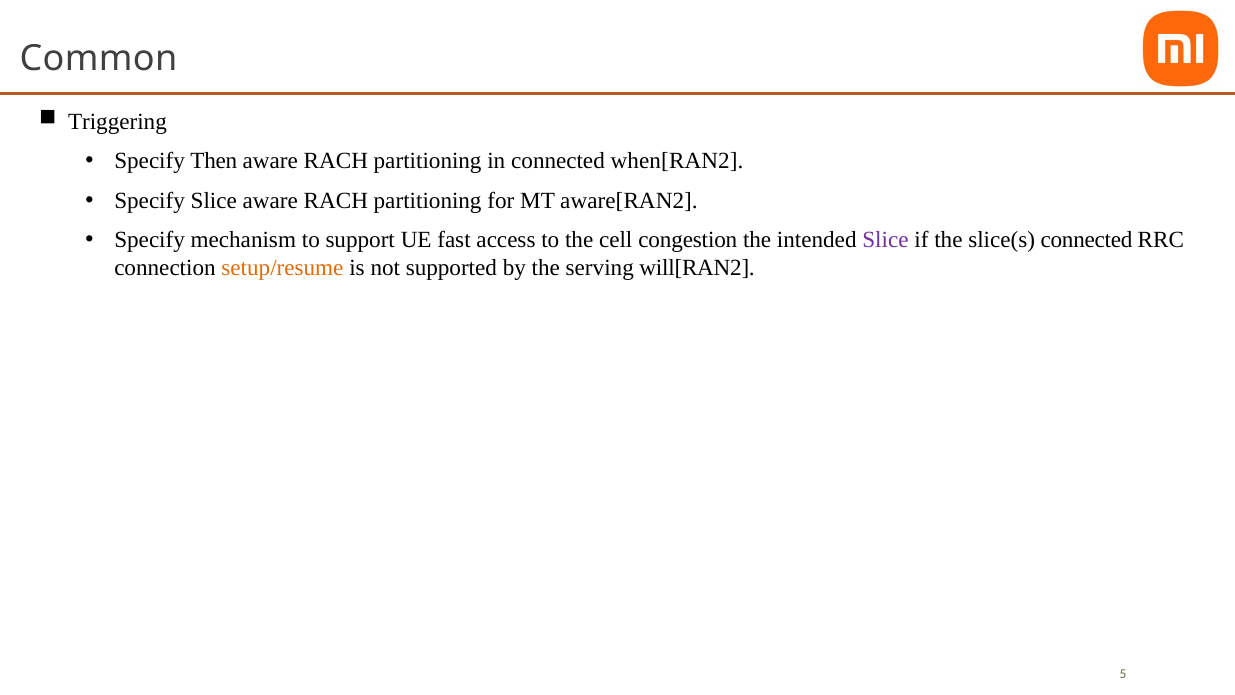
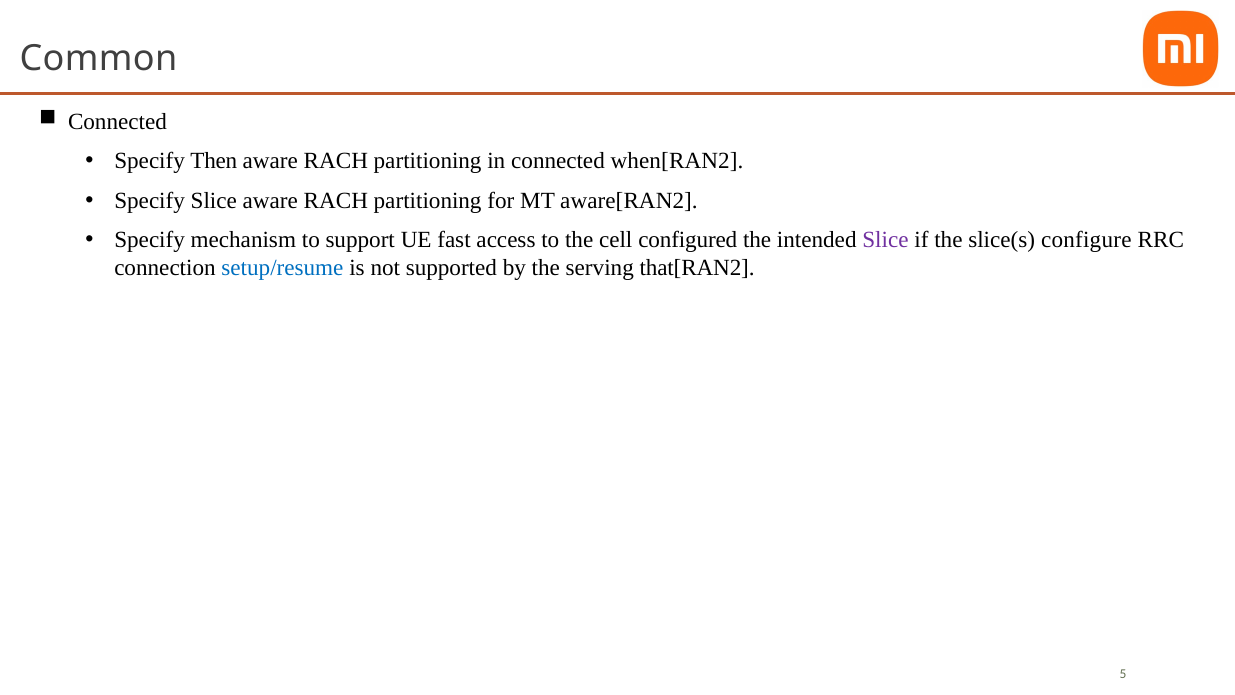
Triggering: Triggering -> Connected (117, 122)
congestion: congestion -> configured (688, 240)
slice(s connected: connected -> configure (1086, 240)
setup/resume colour: orange -> blue (282, 268)
will[RAN2: will[RAN2 -> that[RAN2 (697, 268)
